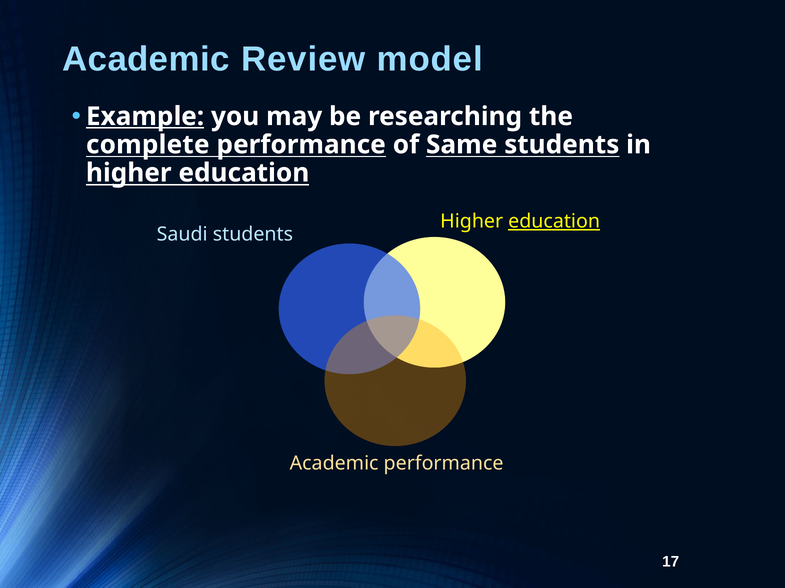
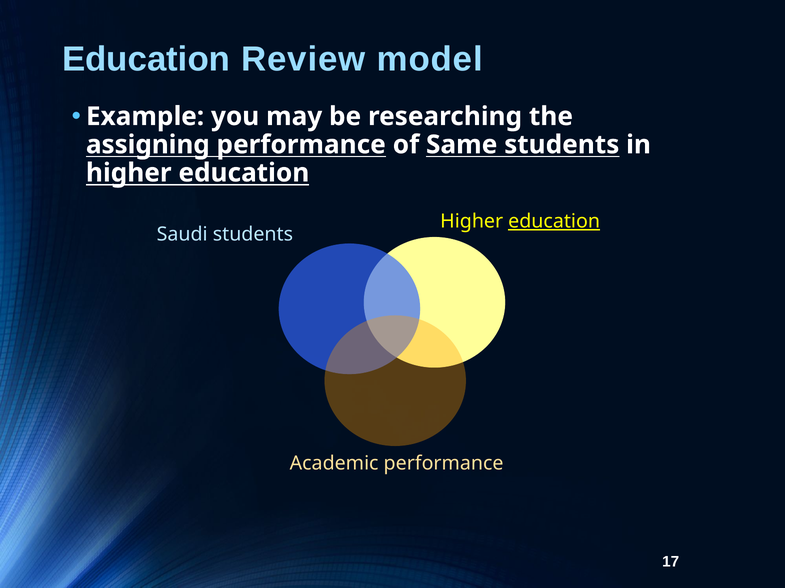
Academic: Academic -> Education (146, 59)
Example underline: present -> none (145, 117)
complete: complete -> assigning (148, 145)
